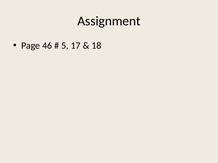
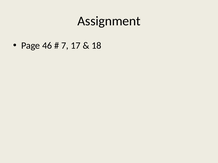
5: 5 -> 7 (65, 46)
